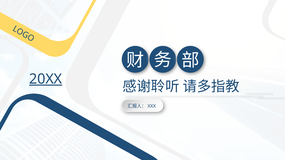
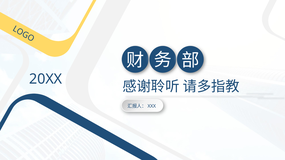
20XX underline: present -> none (46, 79)
